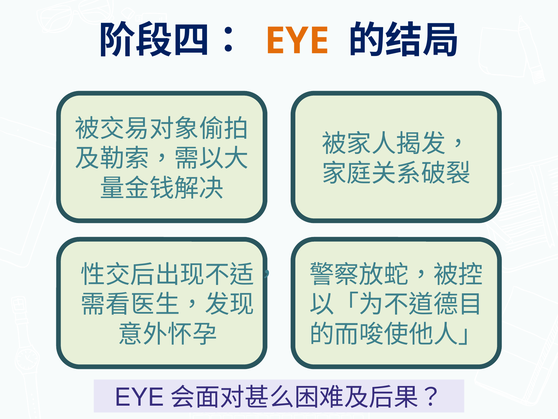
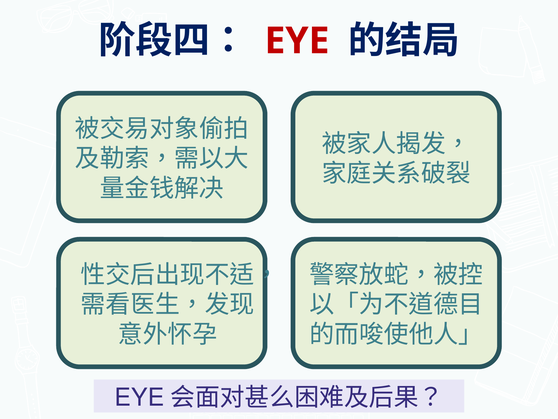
EYE colour: orange -> red (297, 41)
